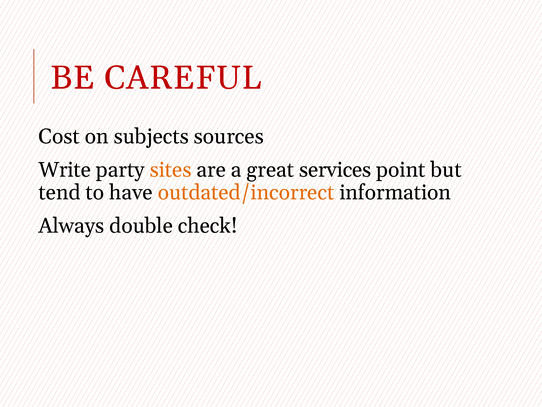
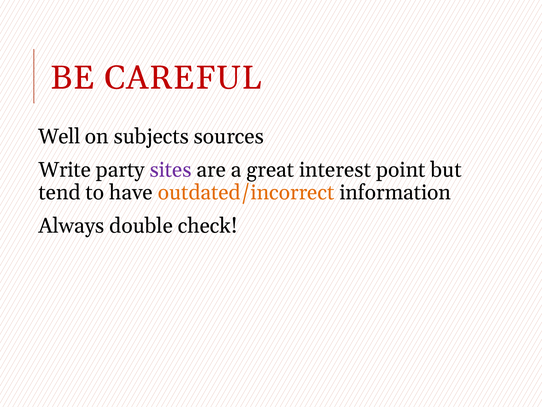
Cost: Cost -> Well (59, 136)
sites colour: orange -> purple (171, 170)
services: services -> interest (335, 170)
